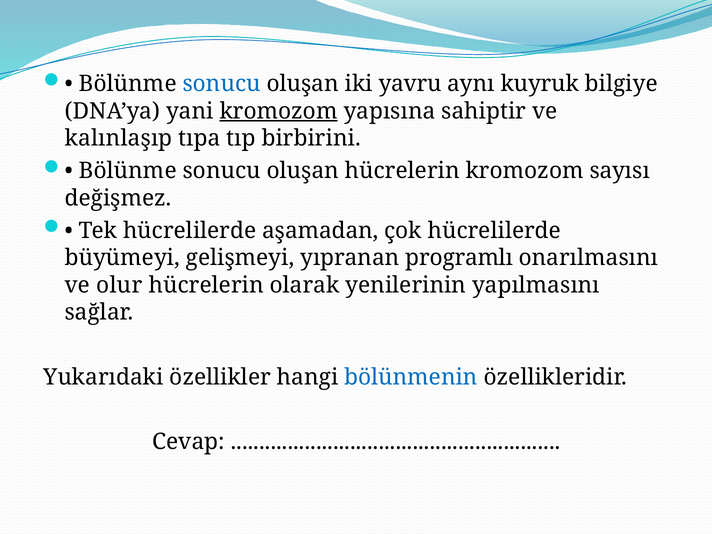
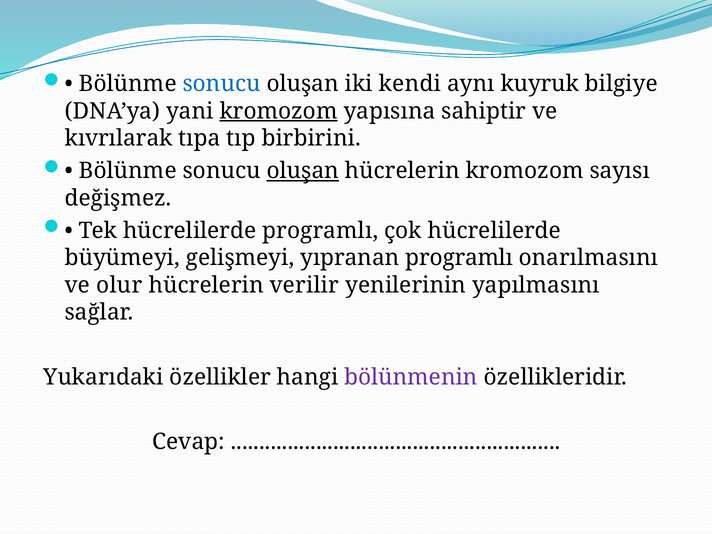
yavru: yavru -> kendi (410, 84)
kalınlaşıp: kalınlaşıp -> kıvrılarak (119, 138)
oluşan underline: none -> present (303, 171)
hücrelilerde aşamadan: aşamadan -> programlı (320, 231)
olarak: olarak -> verilir (304, 285)
bölünmenin colour: blue -> purple (411, 377)
